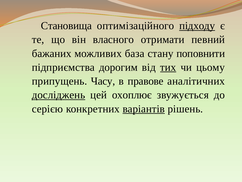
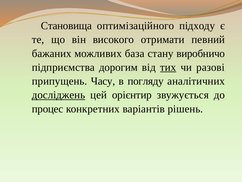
підходу underline: present -> none (197, 26)
власного: власного -> високого (113, 40)
поповнити: поповнити -> виробничо (201, 53)
цьому: цьому -> разові (211, 67)
правове: правове -> погляду (146, 81)
охоплює: охоплює -> орієнтир (132, 95)
серією: серією -> процес (48, 109)
варіантів underline: present -> none (144, 109)
